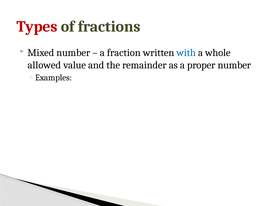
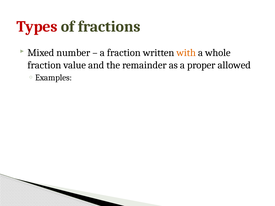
with colour: blue -> orange (186, 53)
allowed: allowed -> fraction (44, 65)
proper number: number -> allowed (234, 65)
